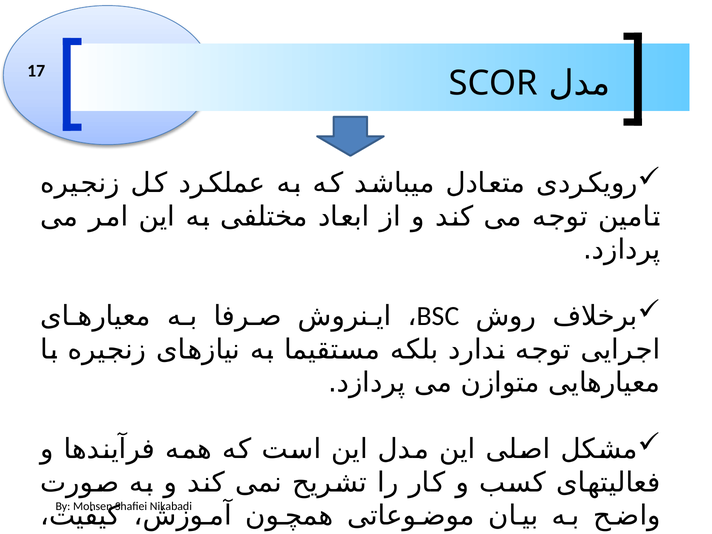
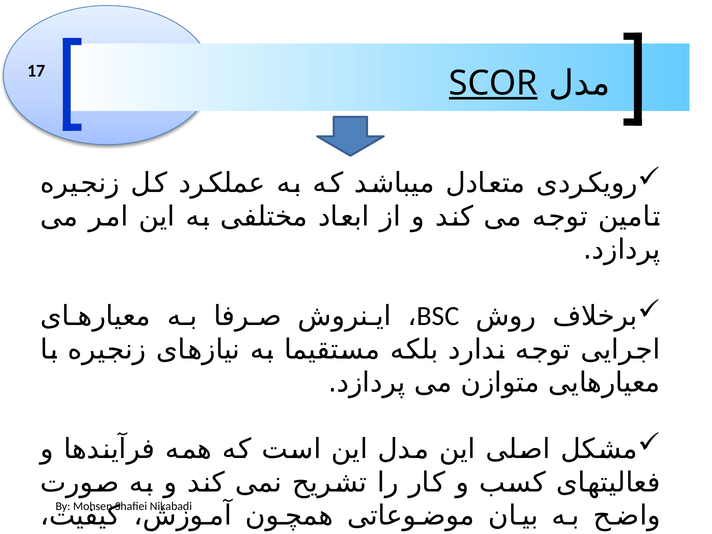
SCOR underline: none -> present (493, 83)
